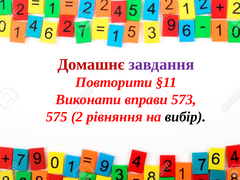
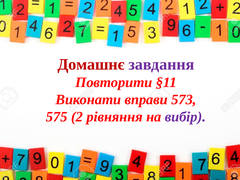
вибір colour: black -> purple (185, 117)
